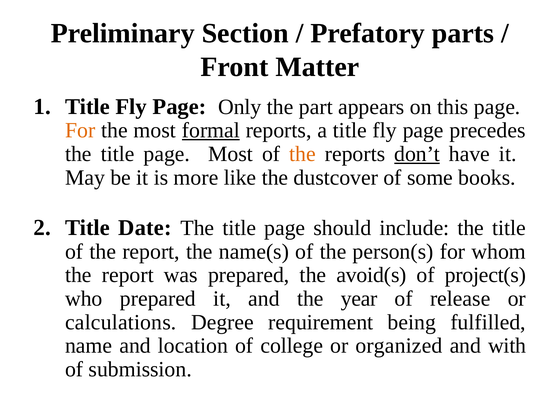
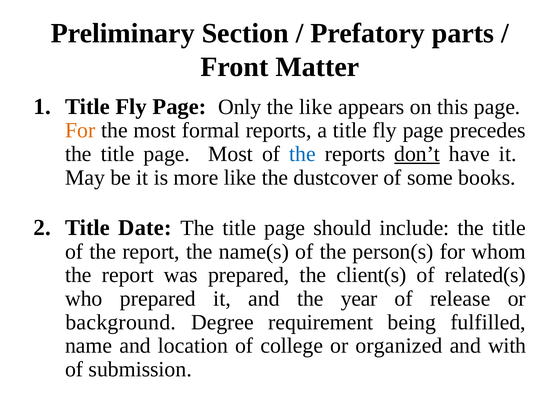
the part: part -> like (316, 107)
formal underline: present -> none (211, 130)
the colour: orange -> blue (303, 154)
avoid(s: avoid(s -> client(s (371, 275)
project(s: project(s -> related(s (485, 275)
calculations: calculations -> background (121, 322)
